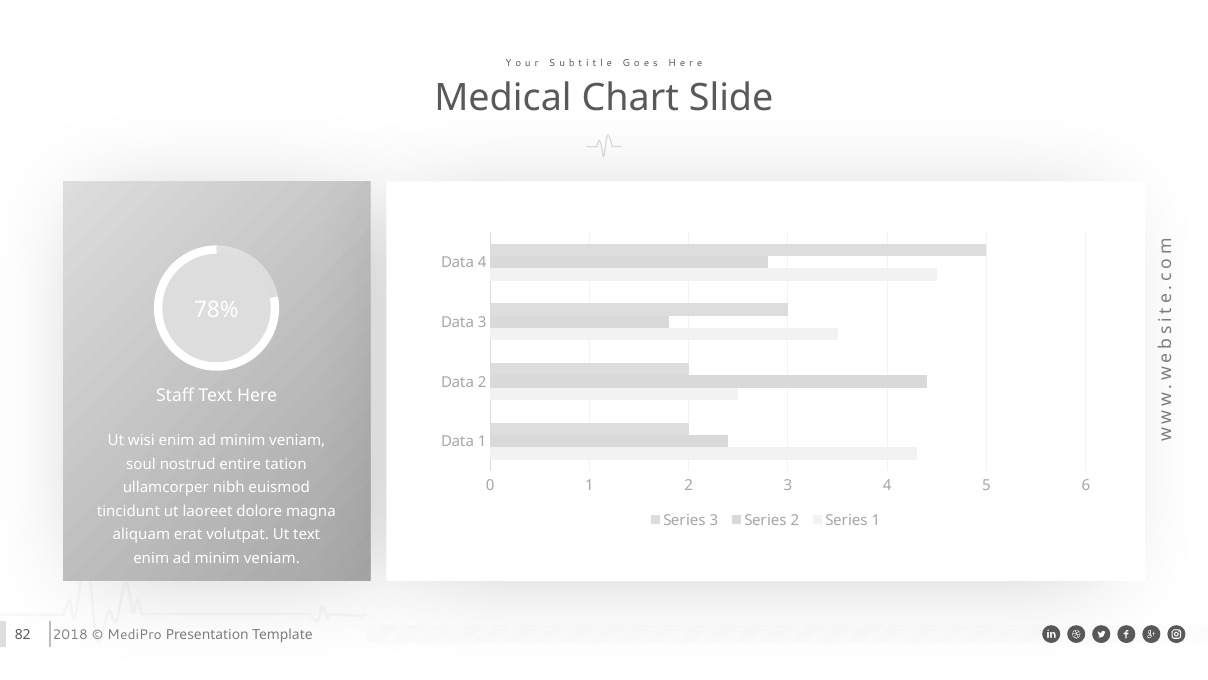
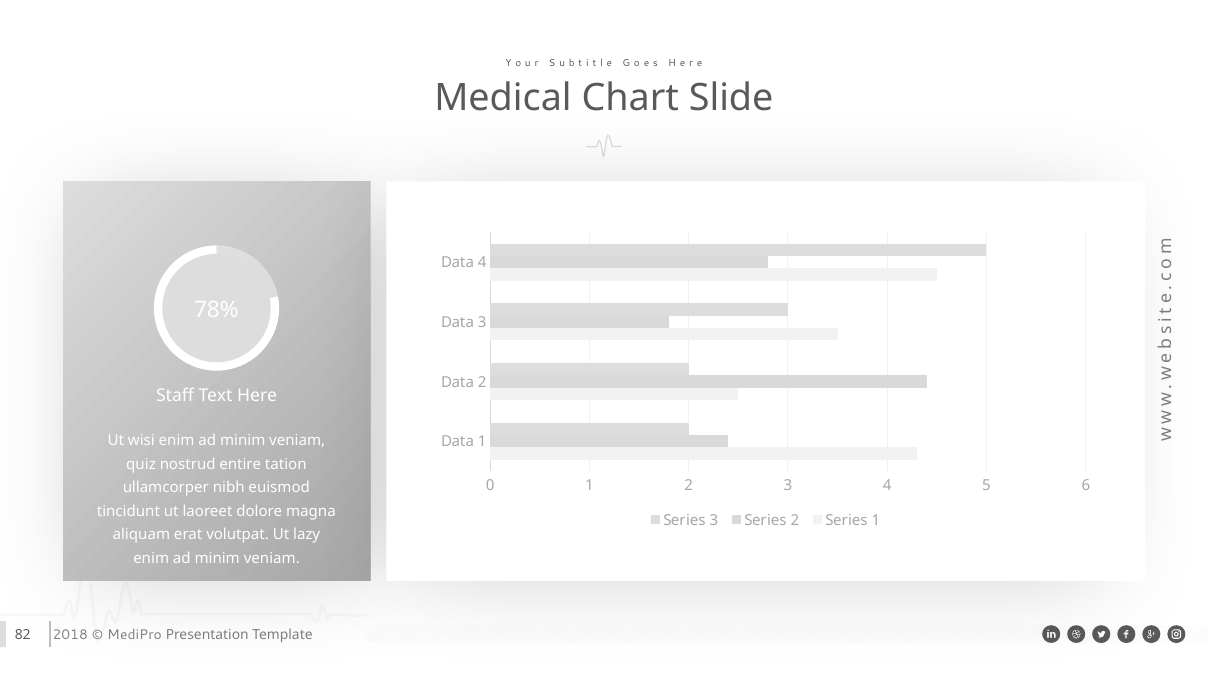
soul: soul -> quiz (141, 464)
Ut text: text -> lazy (307, 534)
